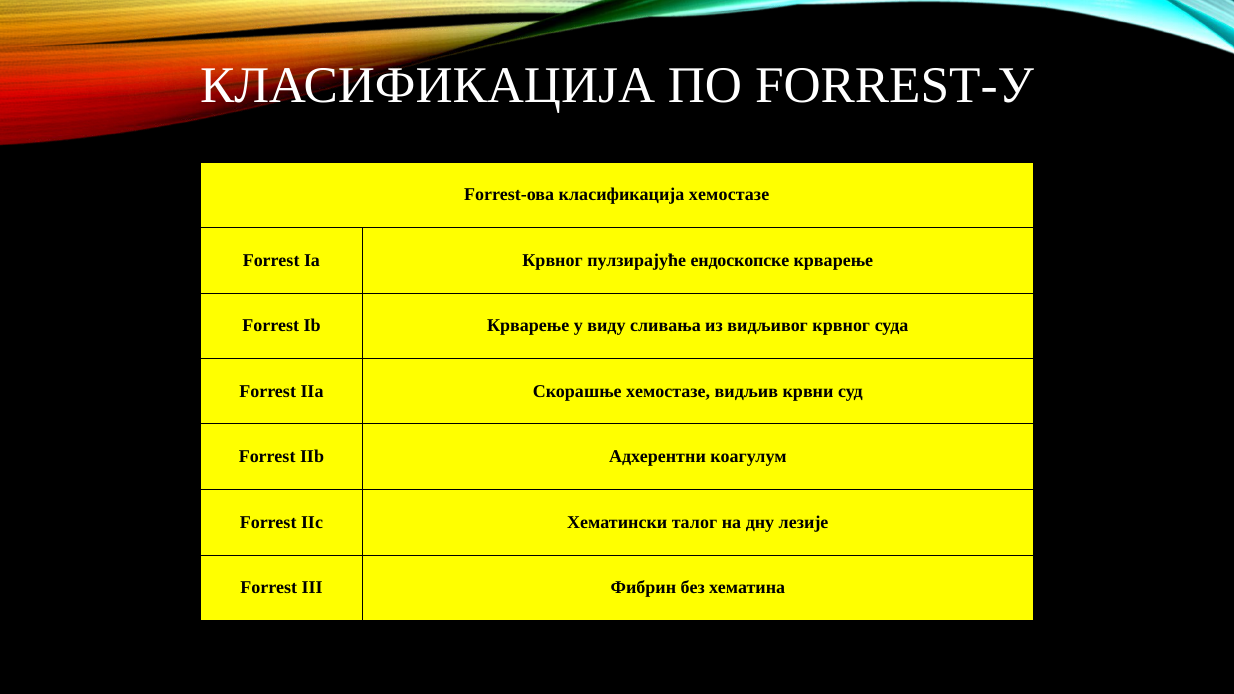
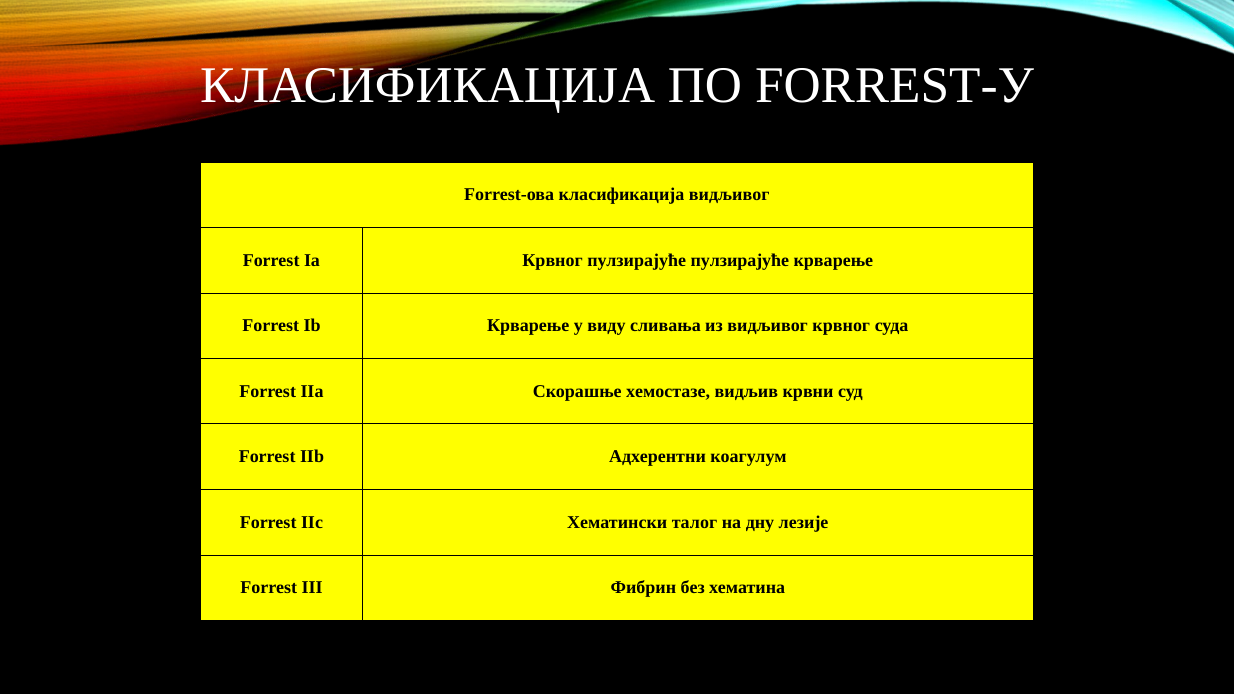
класификација хемостазе: хемостазе -> видљивог (729, 195)
пулзирајуће ендоскопске: ендоскопске -> пулзирајуће (740, 260)
